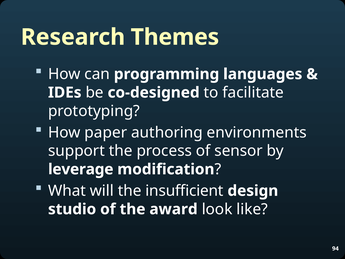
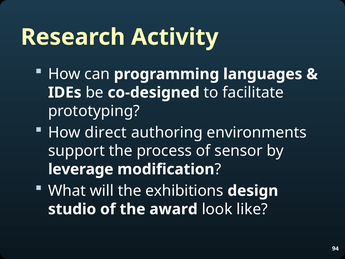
Themes: Themes -> Activity (175, 37)
paper: paper -> direct (106, 132)
insufficient: insufficient -> exhibitions (184, 191)
